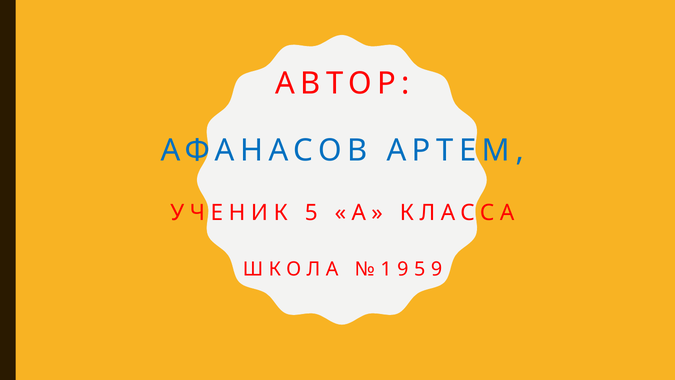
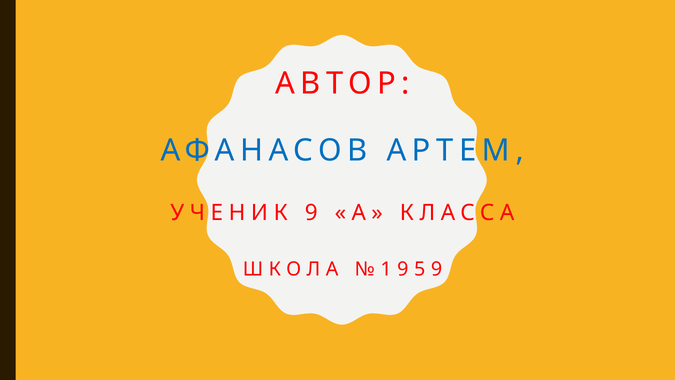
5: 5 -> 9 (311, 213)
